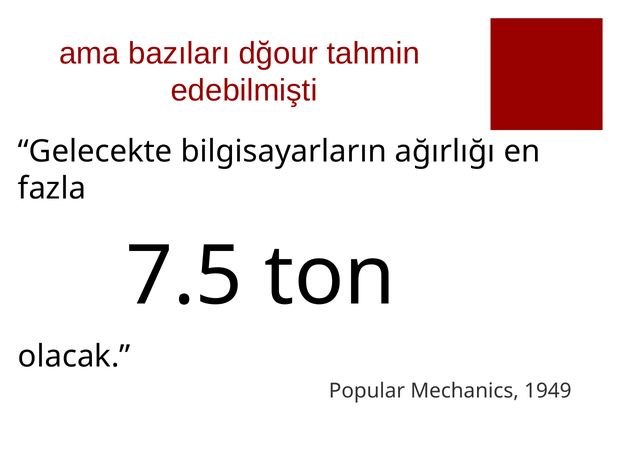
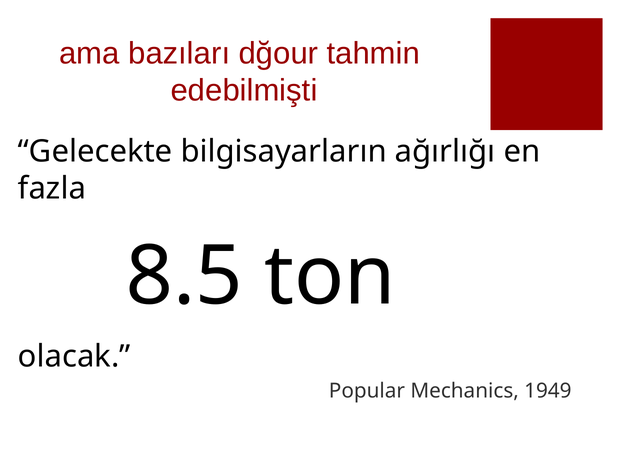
7.5: 7.5 -> 8.5 (184, 277)
